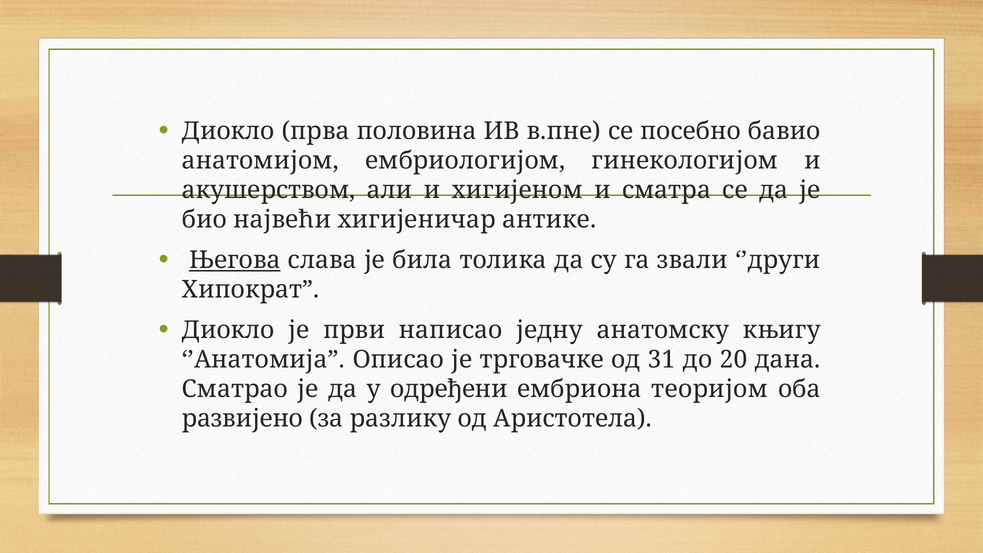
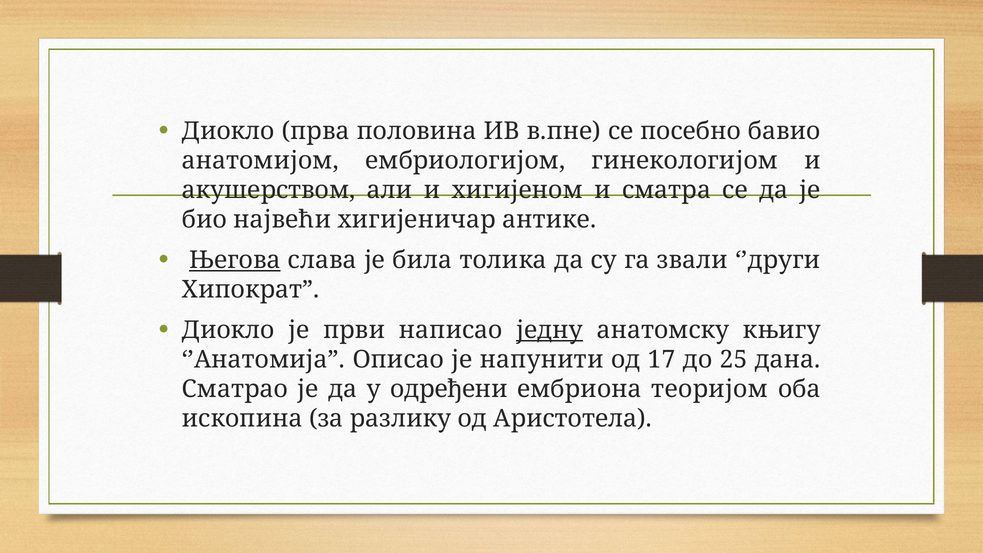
једну underline: none -> present (550, 330)
трговачке: трговачке -> напунити (542, 360)
31: 31 -> 17 (662, 360)
20: 20 -> 25 (734, 360)
развијено: развијено -> ископина (242, 419)
